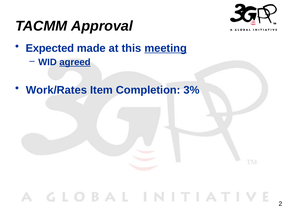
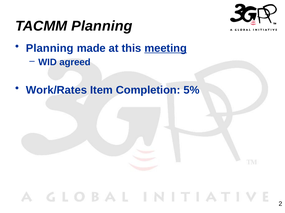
TACMM Approval: Approval -> Planning (102, 26)
Expected: Expected -> Planning (50, 48)
agreed underline: present -> none (75, 62)
3%: 3% -> 5% (191, 90)
